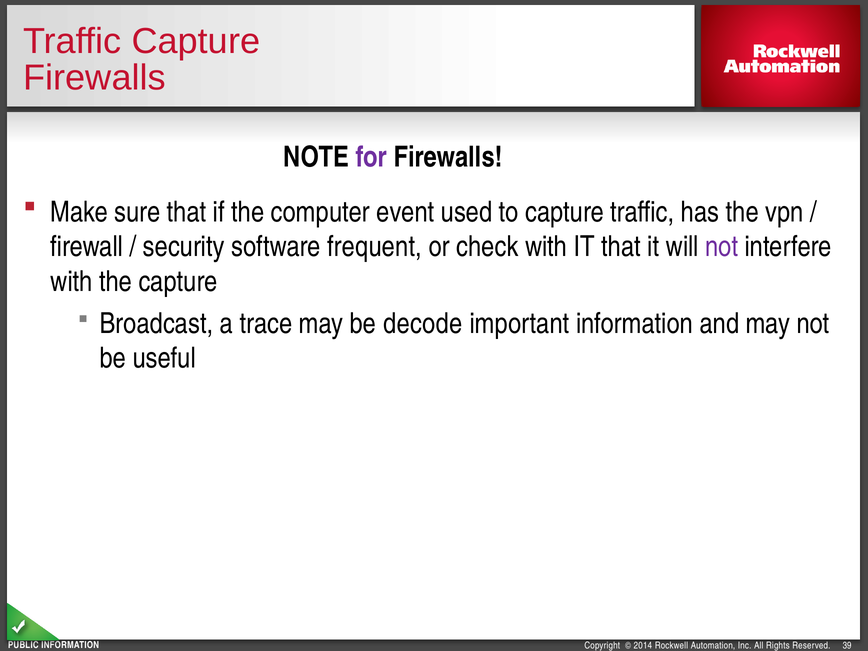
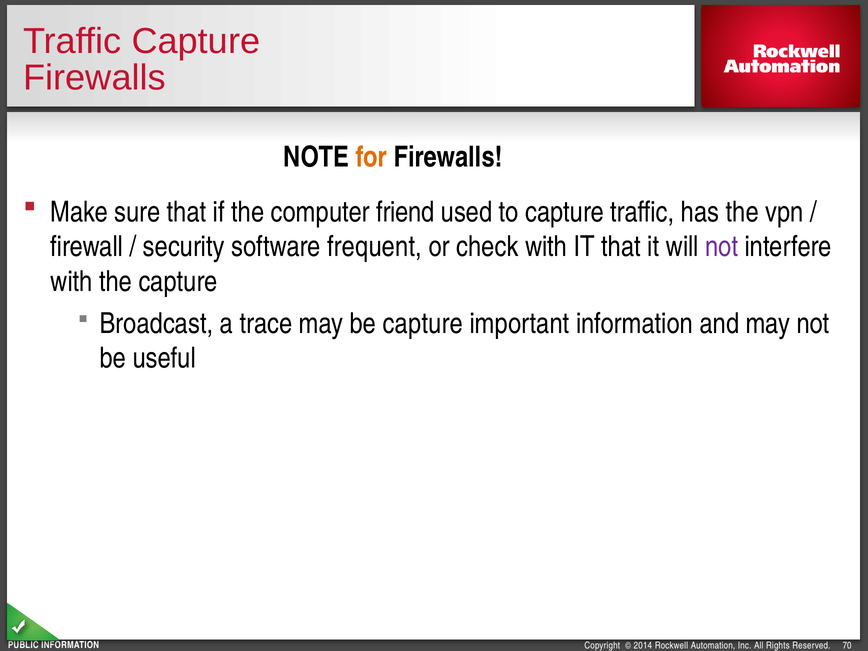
for colour: purple -> orange (371, 157)
event: event -> friend (405, 212)
be decode: decode -> capture (423, 324)
39: 39 -> 70 (847, 646)
